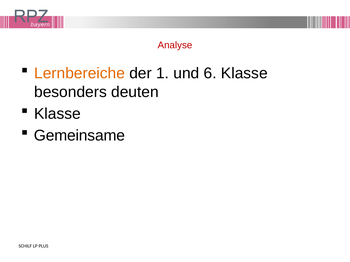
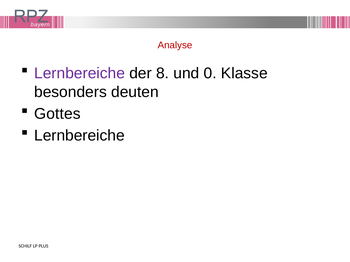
Lernbereiche colour: orange -> purple (80, 73)
1: 1 -> 8 (163, 73)
6: 6 -> 0 (210, 73)
Klasse: Klasse -> Gottes (57, 114)
Gemeinsame: Gemeinsame -> Lernbereiche (79, 136)
